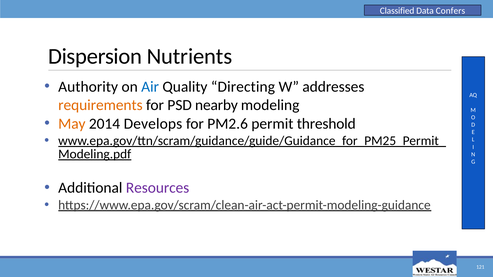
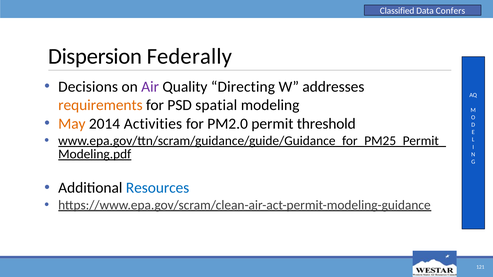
Nutrients: Nutrients -> Federally (189, 56)
Authority: Authority -> Decisions (88, 87)
Air colour: blue -> purple (150, 87)
nearby: nearby -> spatial (216, 105)
Develops: Develops -> Activities (153, 124)
PM2.6: PM2.6 -> PM2.0 (228, 124)
Resources colour: purple -> blue (158, 188)
